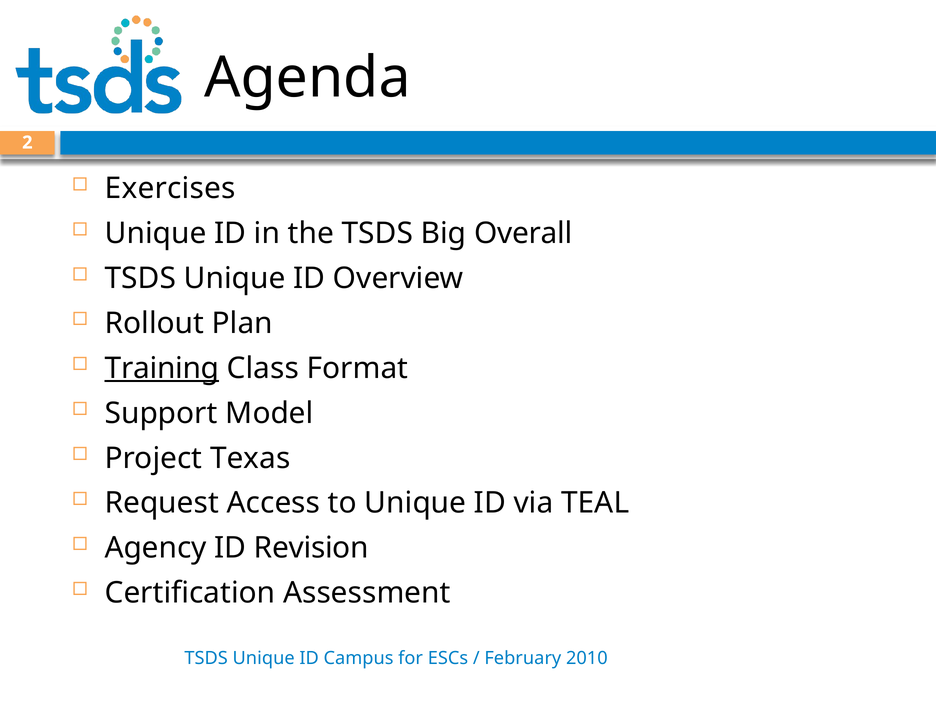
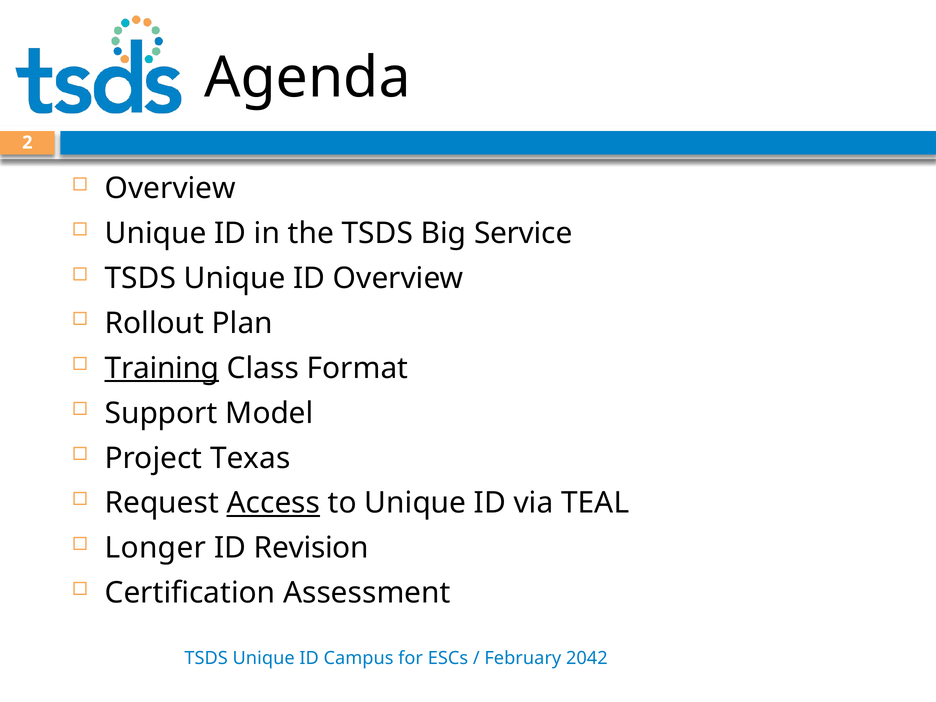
Exercises: Exercises -> Overview (170, 188)
Overall: Overall -> Service (523, 233)
Access underline: none -> present (273, 503)
Agency: Agency -> Longer (155, 548)
2010: 2010 -> 2042 (587, 658)
